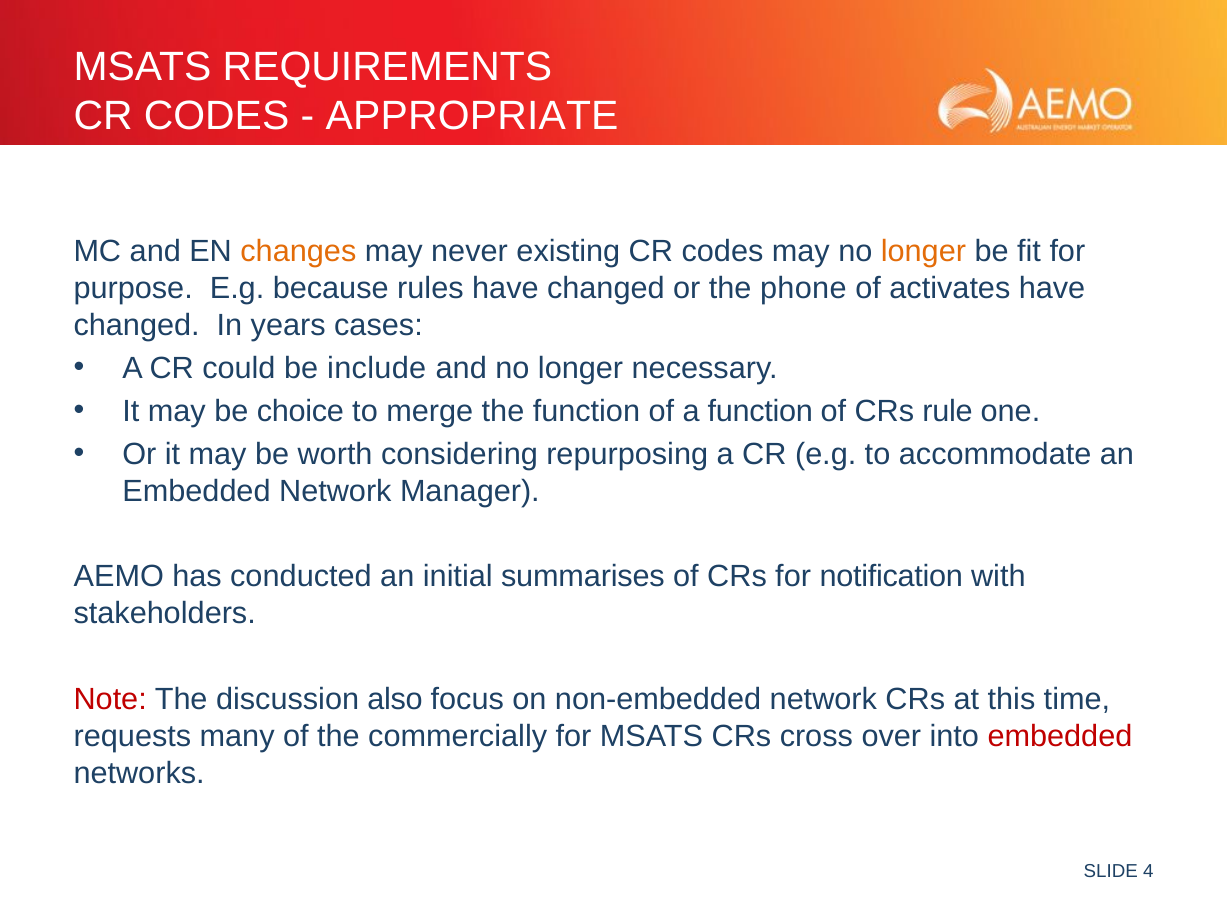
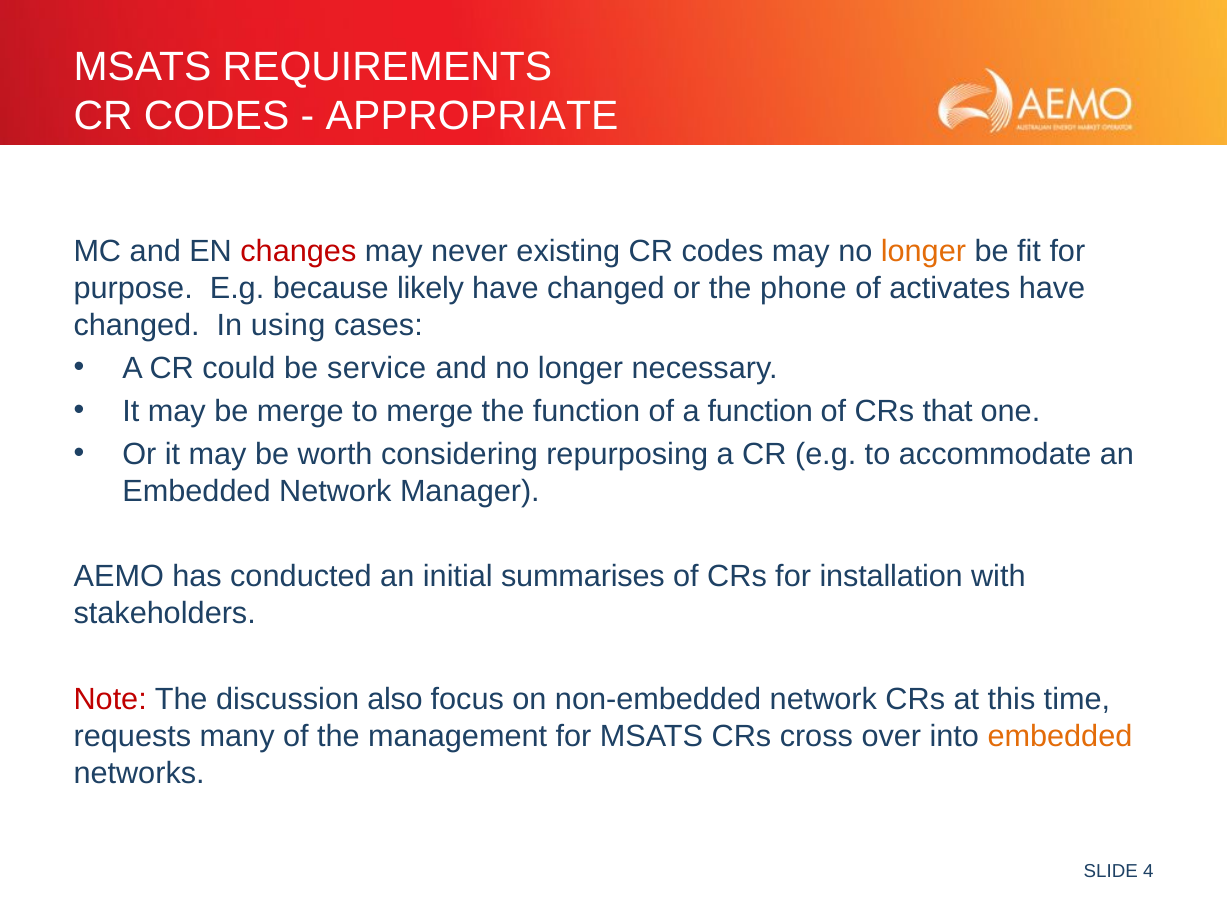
changes colour: orange -> red (298, 252)
rules: rules -> likely (431, 289)
years: years -> using (288, 325)
include: include -> service (377, 368)
be choice: choice -> merge (300, 411)
rule: rule -> that (948, 411)
notification: notification -> installation (891, 577)
commercially: commercially -> management (458, 736)
embedded colour: red -> orange (1060, 736)
